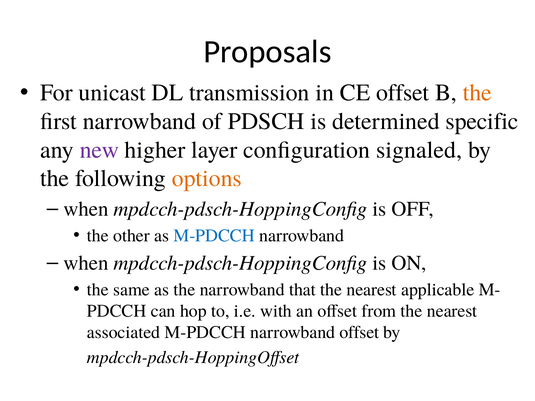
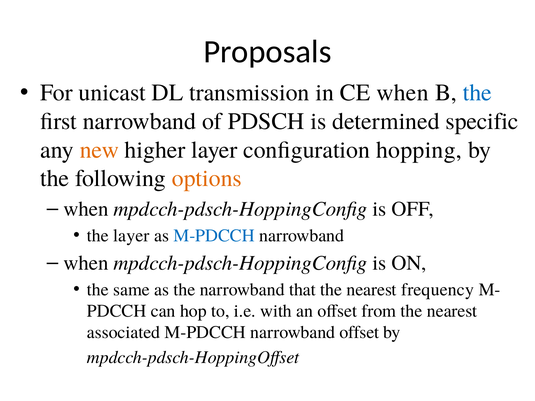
CE offset: offset -> when (403, 93)
the colour: orange -> blue (477, 93)
new colour: purple -> orange (99, 150)
signaled: signaled -> hopping (419, 150)
the other: other -> layer (131, 236)
applicable: applicable -> frequency (438, 290)
